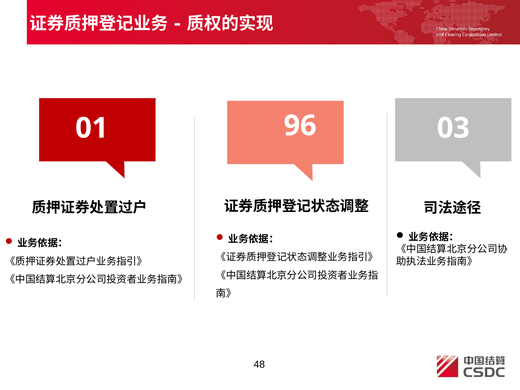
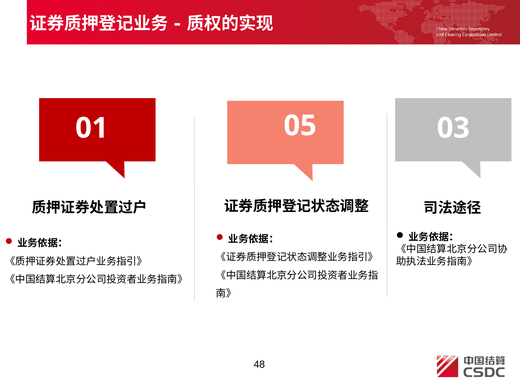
96: 96 -> 05 (300, 126)
